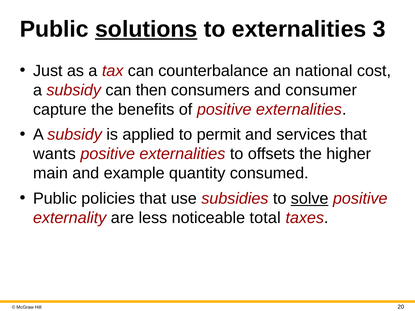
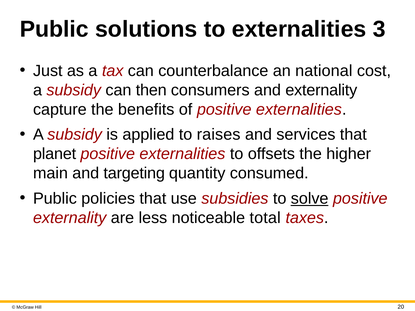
solutions underline: present -> none (146, 29)
and consumer: consumer -> externality (321, 90)
permit: permit -> raises (219, 135)
wants: wants -> planet (55, 154)
example: example -> targeting (134, 173)
